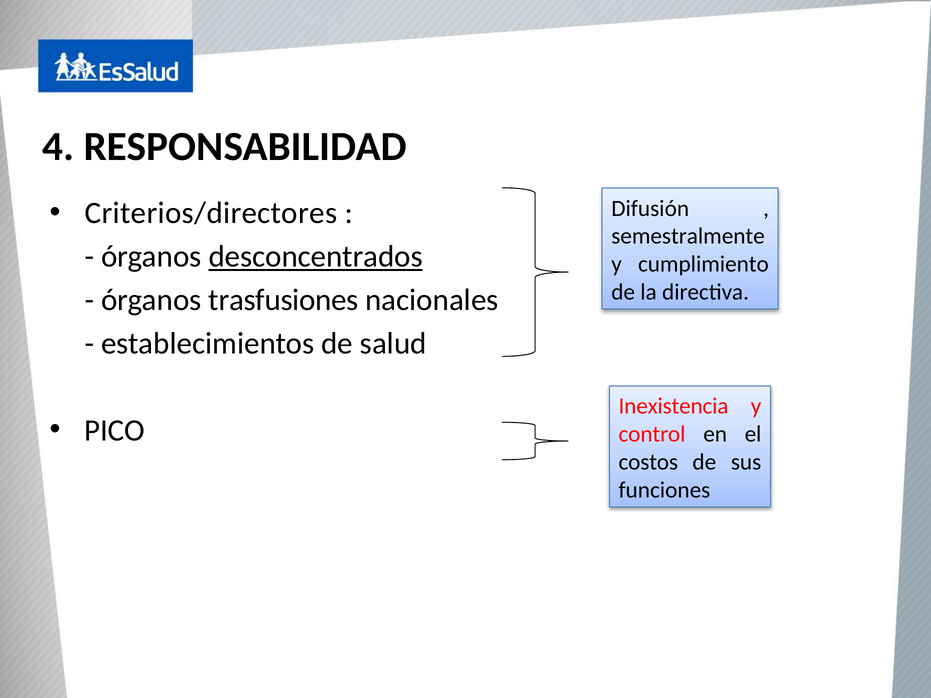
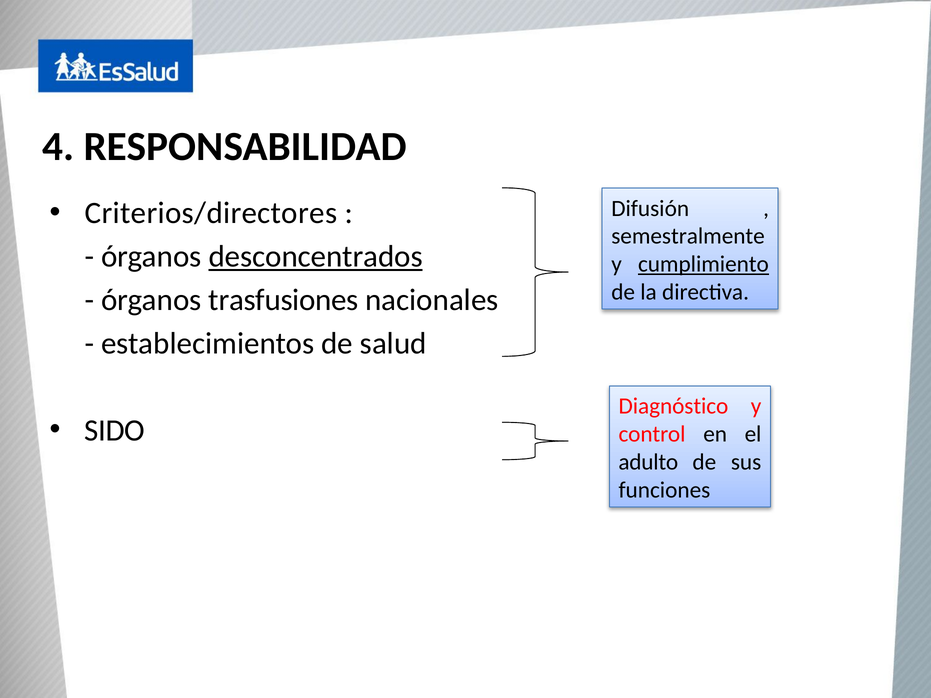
cumplimiento underline: none -> present (703, 264)
Inexistencia: Inexistencia -> Diagnóstico (673, 406)
PICO: PICO -> SIDO (115, 430)
costos: costos -> adulto (648, 462)
